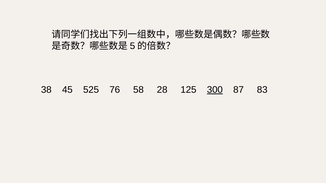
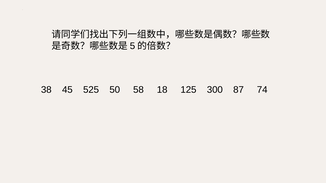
76: 76 -> 50 (115, 90)
28: 28 -> 18 (162, 90)
300 underline: present -> none (215, 90)
83: 83 -> 74 (262, 90)
